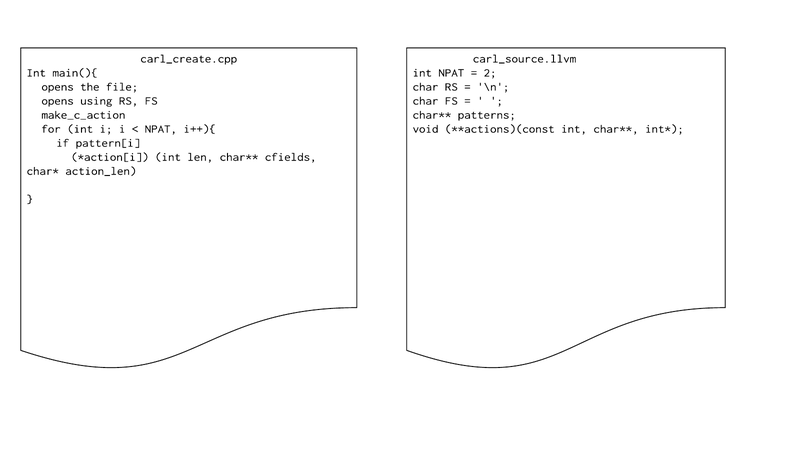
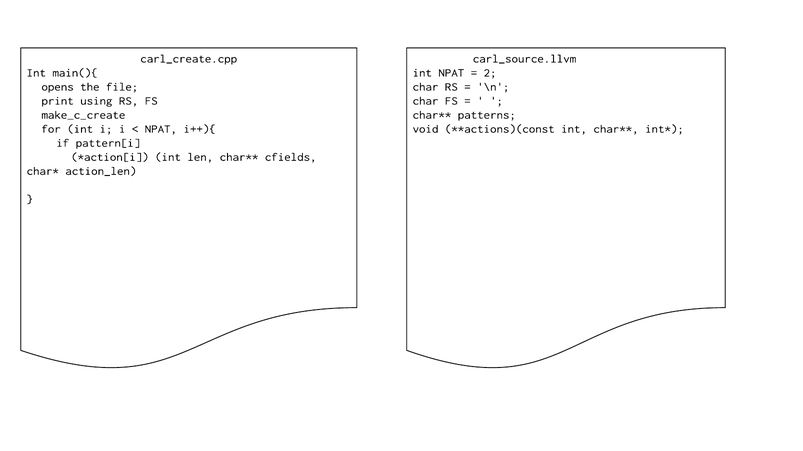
opens: opens -> print (58, 101)
make_c_action: make_c_action -> make_c_create (83, 115)
